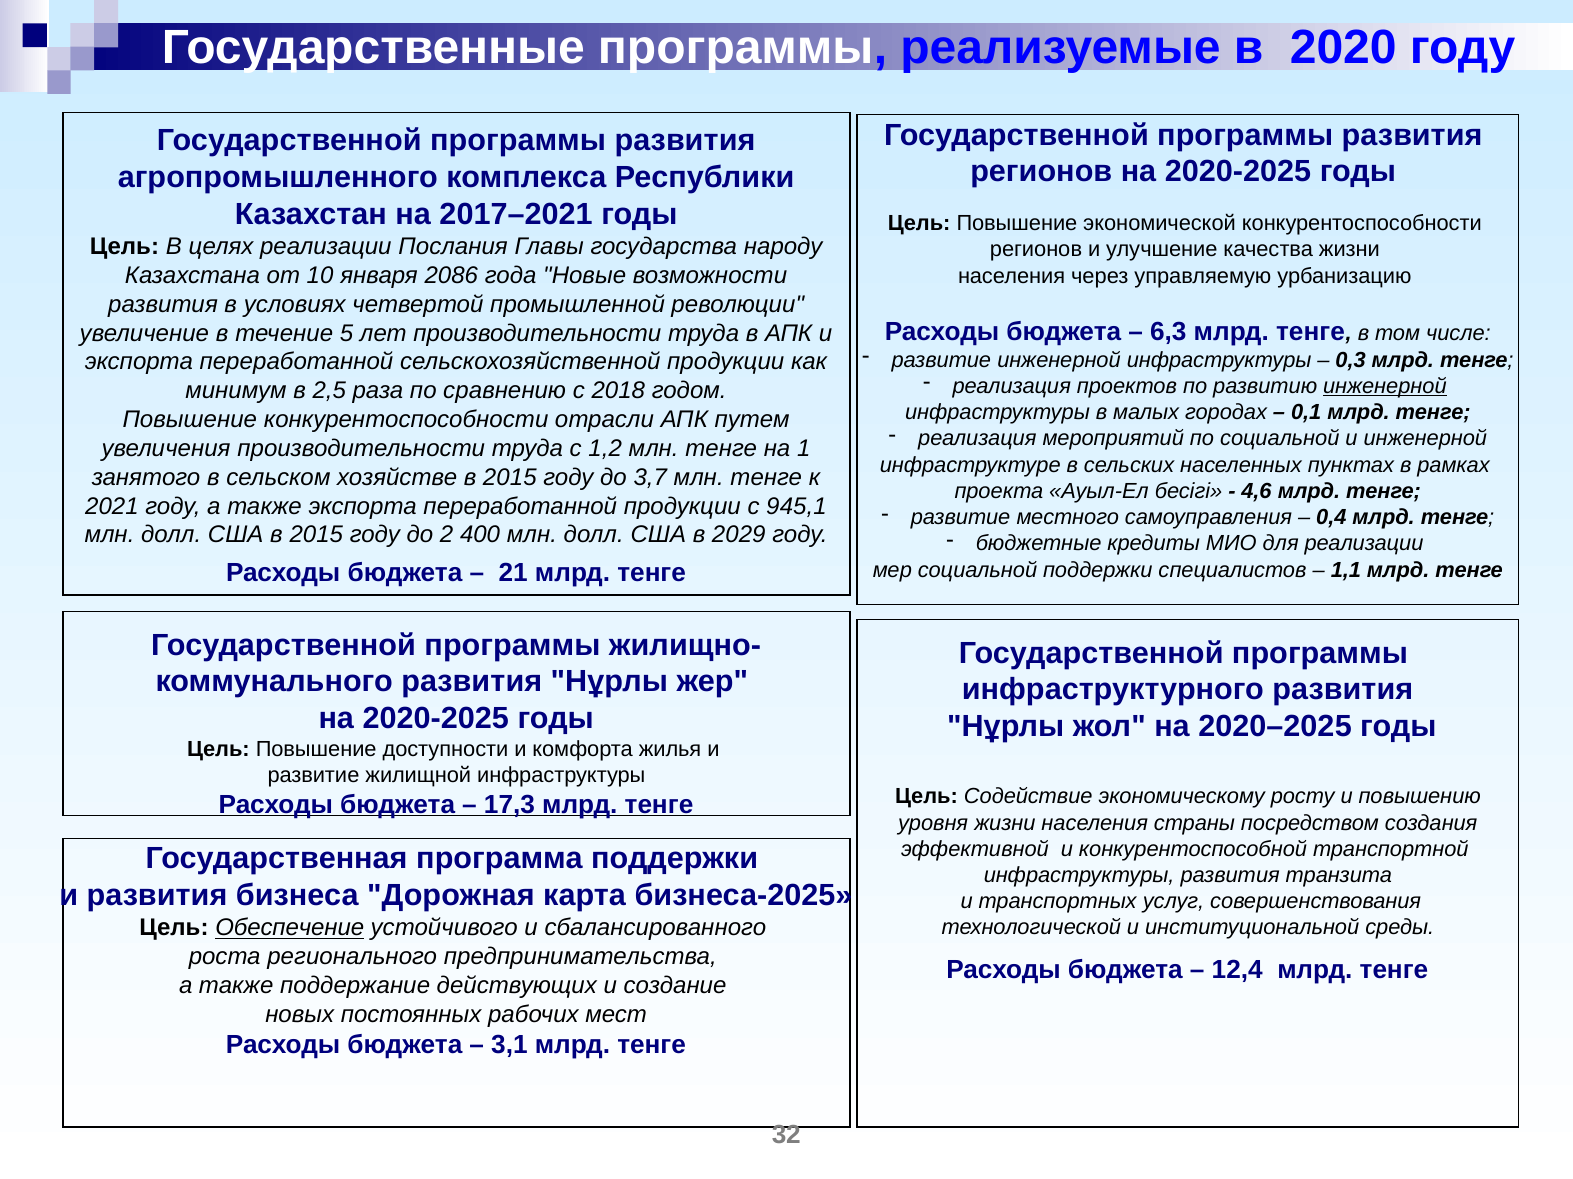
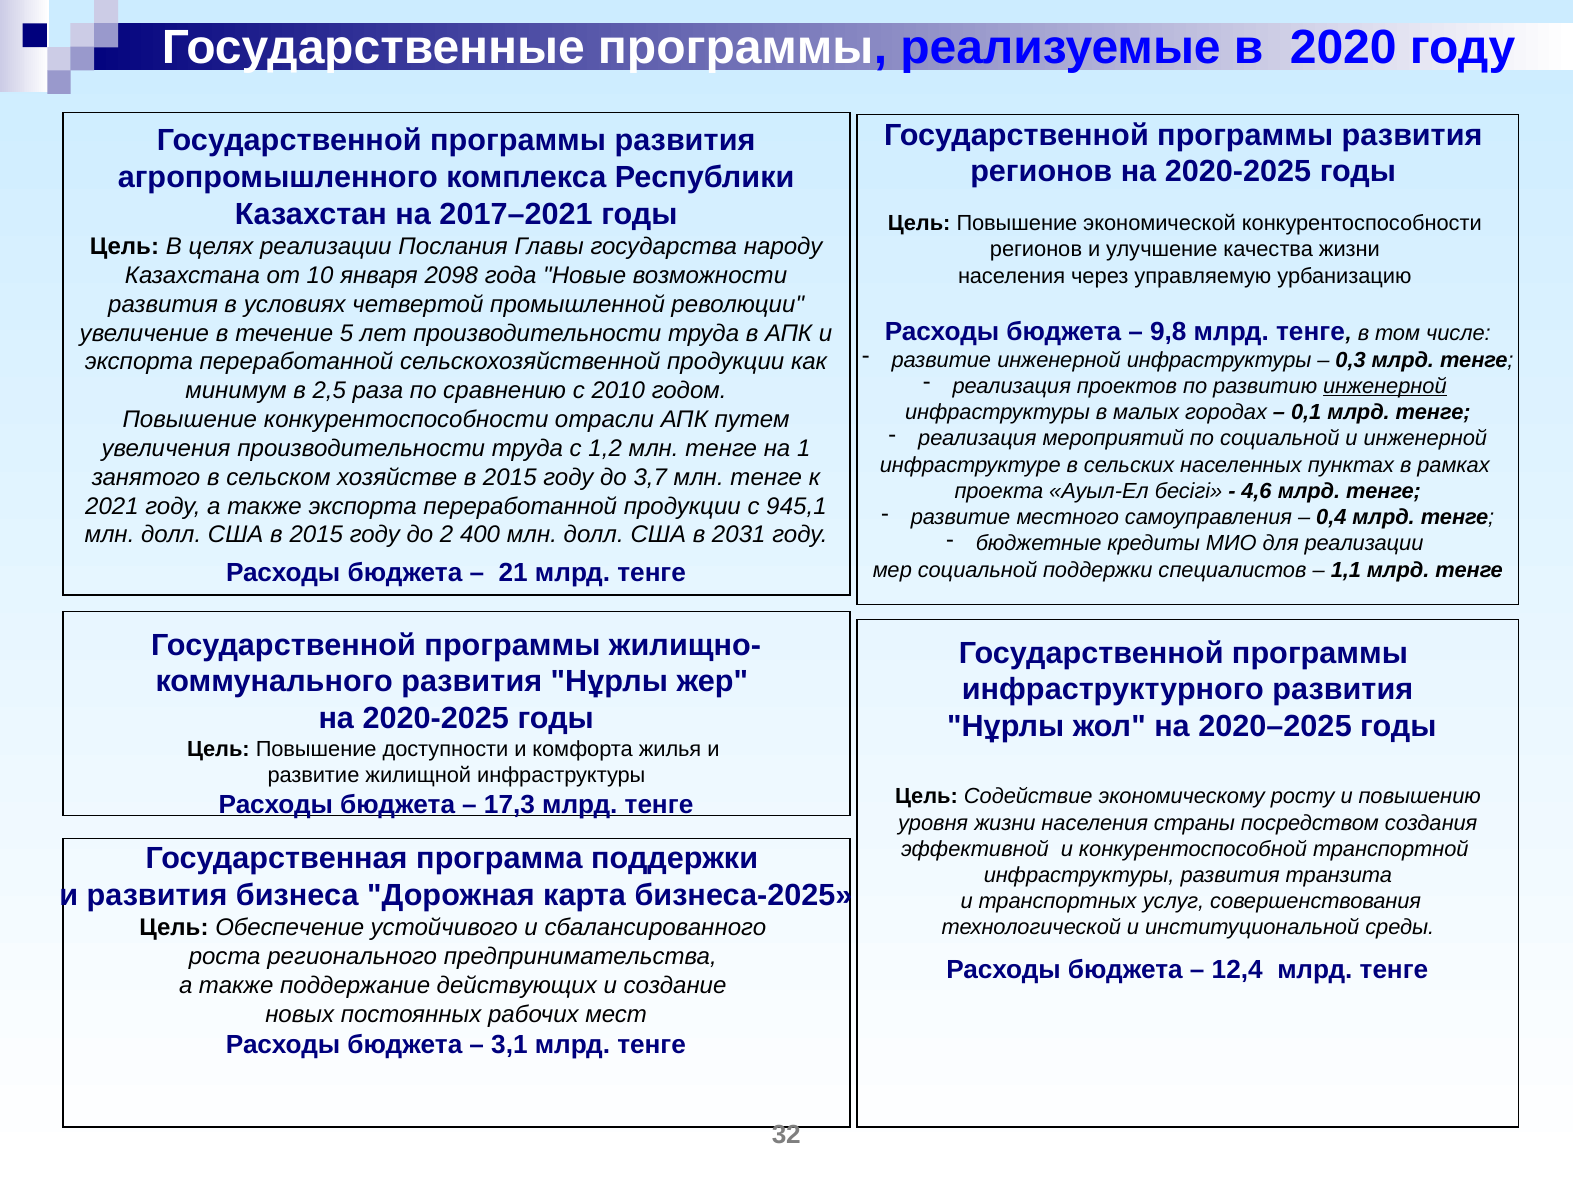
2086: 2086 -> 2098 (451, 276)
6,3: 6,3 -> 9,8 (1168, 332)
2018: 2018 -> 2010 (618, 391)
2029: 2029 -> 2031 (739, 535)
Обеспечение underline: present -> none (290, 929)
